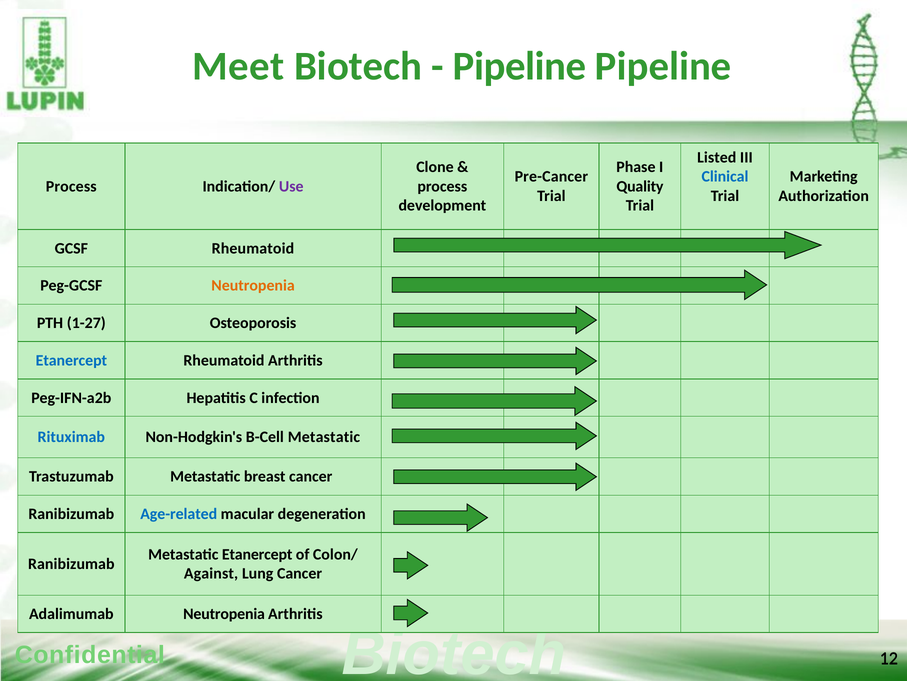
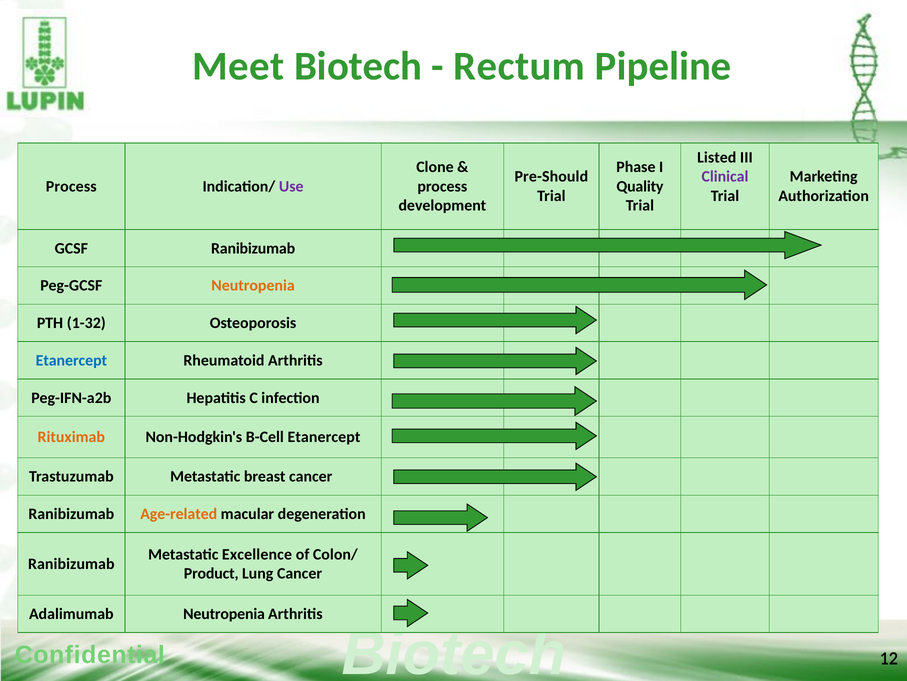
Pipeline: Pipeline -> Rectum (519, 66)
Pre-Cancer: Pre-Cancer -> Pre-Should (551, 177)
Clinical colour: blue -> purple (725, 177)
GCSF Rheumatoid: Rheumatoid -> Ranibizumab (253, 248)
1-27: 1-27 -> 1-32 (86, 323)
Rituximab colour: blue -> orange (71, 437)
B-Cell Metastatic: Metastatic -> Etanercept (324, 437)
Age-related colour: blue -> orange (179, 514)
Metastatic Etanercept: Etanercept -> Excellence (257, 554)
Against: Against -> Product (211, 573)
